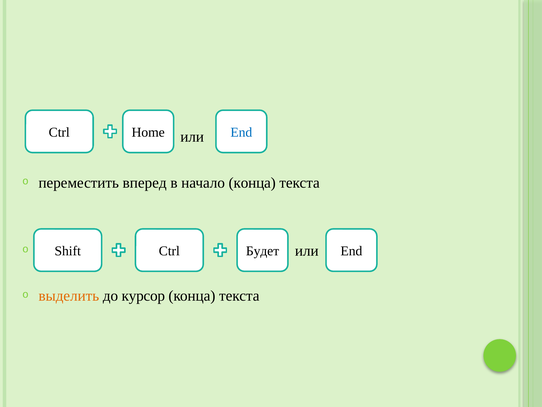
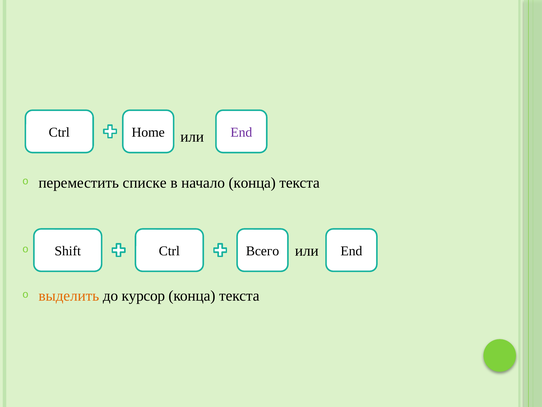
End colour: blue -> purple (241, 132)
вперед: вперед -> списке (145, 183)
Будет: Будет -> Всего (263, 251)
